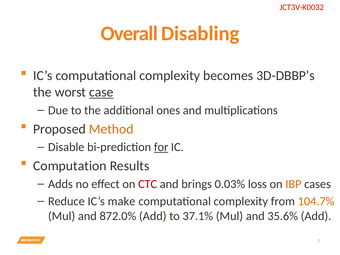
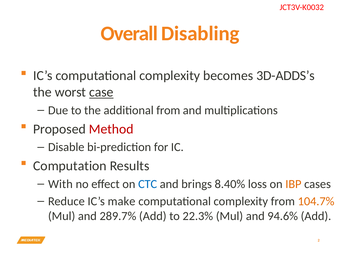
3D-DBBP’s: 3D-DBBP’s -> 3D-ADDS’s (286, 76)
additional ones: ones -> from (168, 110)
Method colour: orange -> red (111, 129)
for underline: present -> none (161, 147)
Adds: Adds -> With (60, 184)
CTC colour: red -> blue (148, 184)
0.03%: 0.03% -> 8.40% (230, 184)
872.0%: 872.0% -> 289.7% (118, 216)
37.1%: 37.1% -> 22.3% (198, 216)
35.6%: 35.6% -> 94.6% (283, 216)
